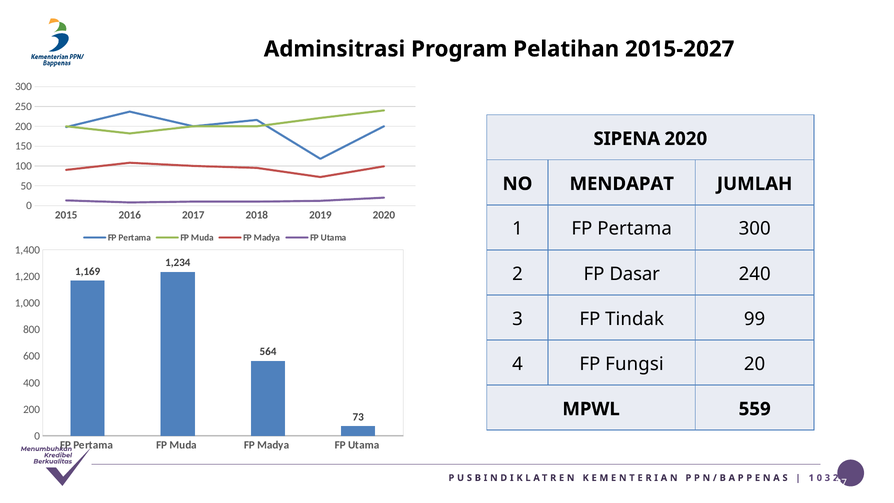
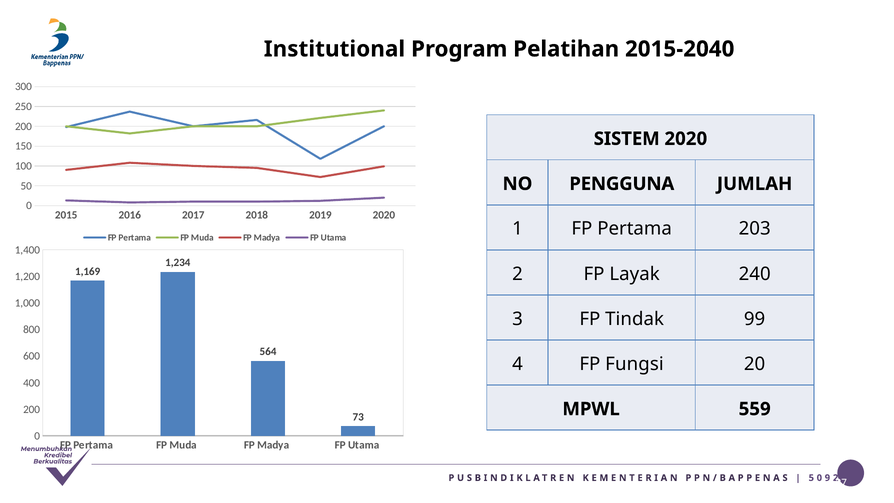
Adminsitrasi: Adminsitrasi -> Institutional (334, 49)
2015-2027: 2015-2027 -> 2015-2040 (680, 49)
SIPENA: SIPENA -> SISTEM (627, 139)
MENDAPAT: MENDAPAT -> PENGGUNA (622, 184)
Pertama 300: 300 -> 203 (755, 229)
Dasar: Dasar -> Layak (635, 274)
1: 1 -> 5 (811, 478)
3: 3 -> 9 (827, 478)
